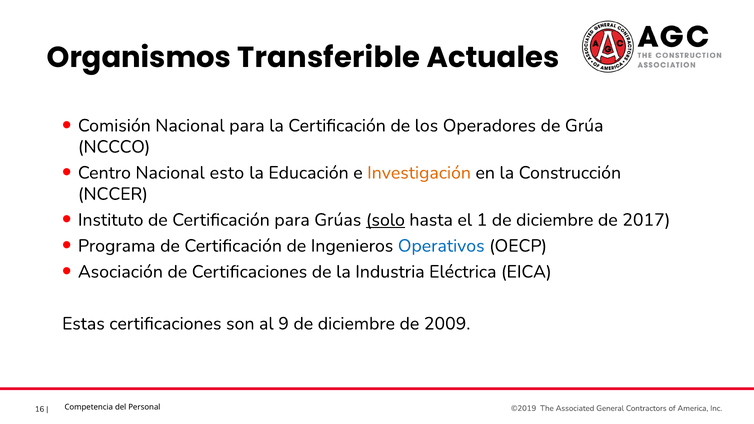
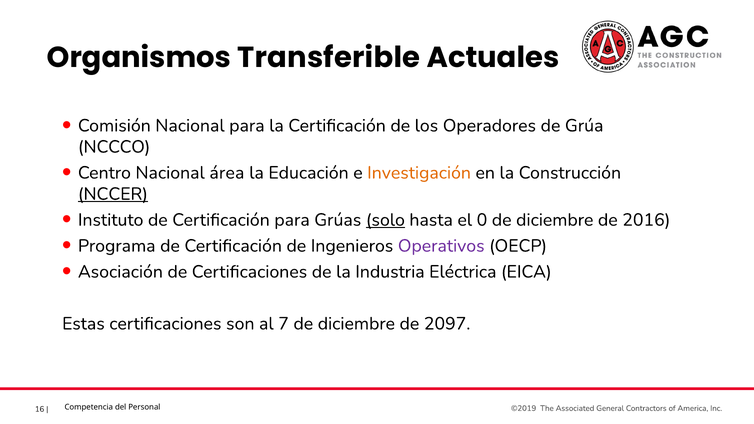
esto: esto -> área (227, 173)
NCCER underline: none -> present (113, 194)
1: 1 -> 0 (482, 220)
2017: 2017 -> 2016 (646, 220)
Operativos colour: blue -> purple (441, 246)
9: 9 -> 7 (284, 324)
2009: 2009 -> 2097 (447, 324)
